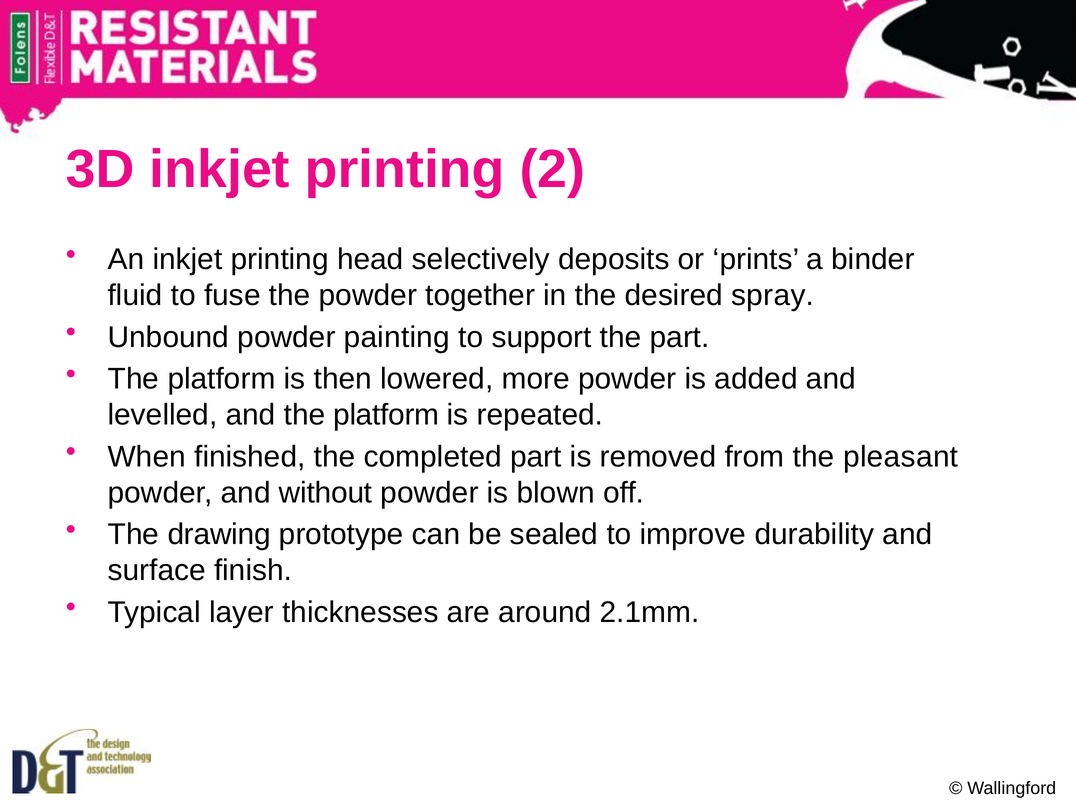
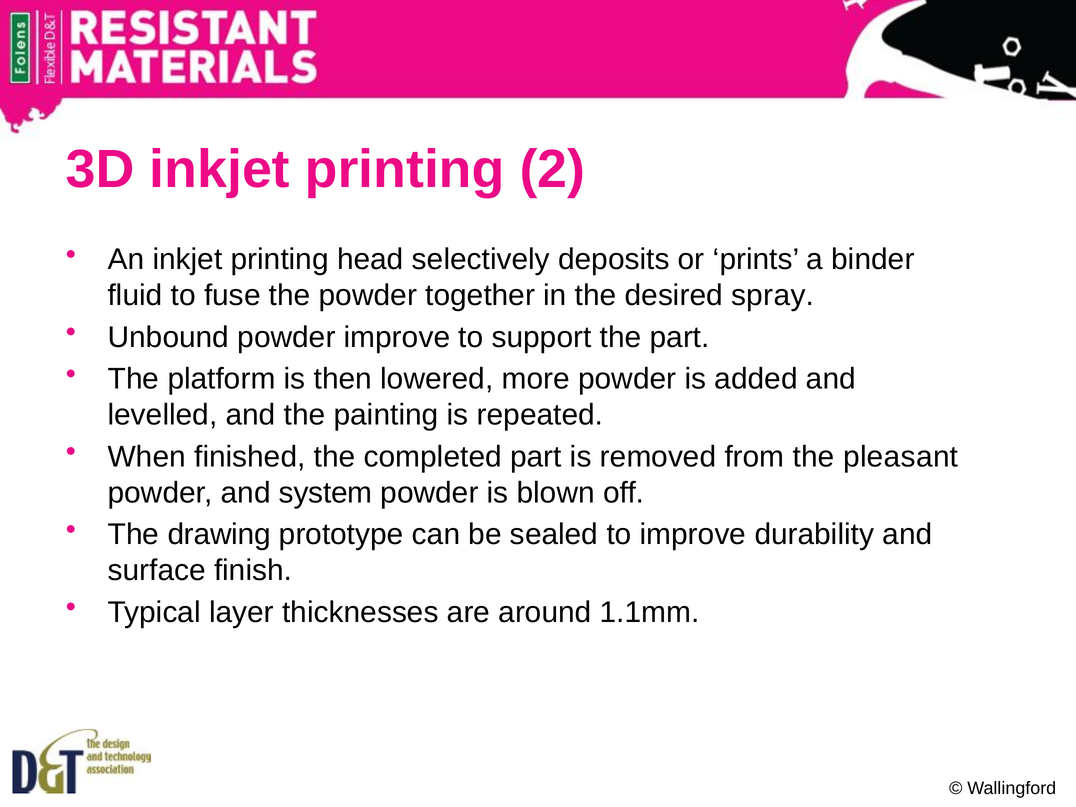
powder painting: painting -> improve (397, 337)
and the platform: platform -> painting (386, 415)
without: without -> system (326, 493)
2.1mm: 2.1mm -> 1.1mm (650, 612)
